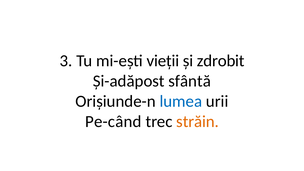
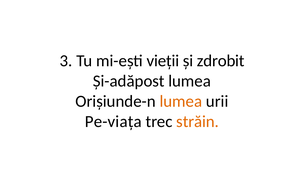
Și-adăpost sfântă: sfântă -> lumea (190, 81)
lumea colour: blue -> orange (181, 101)
Pe-când: Pe-când -> Pe-viața (113, 122)
